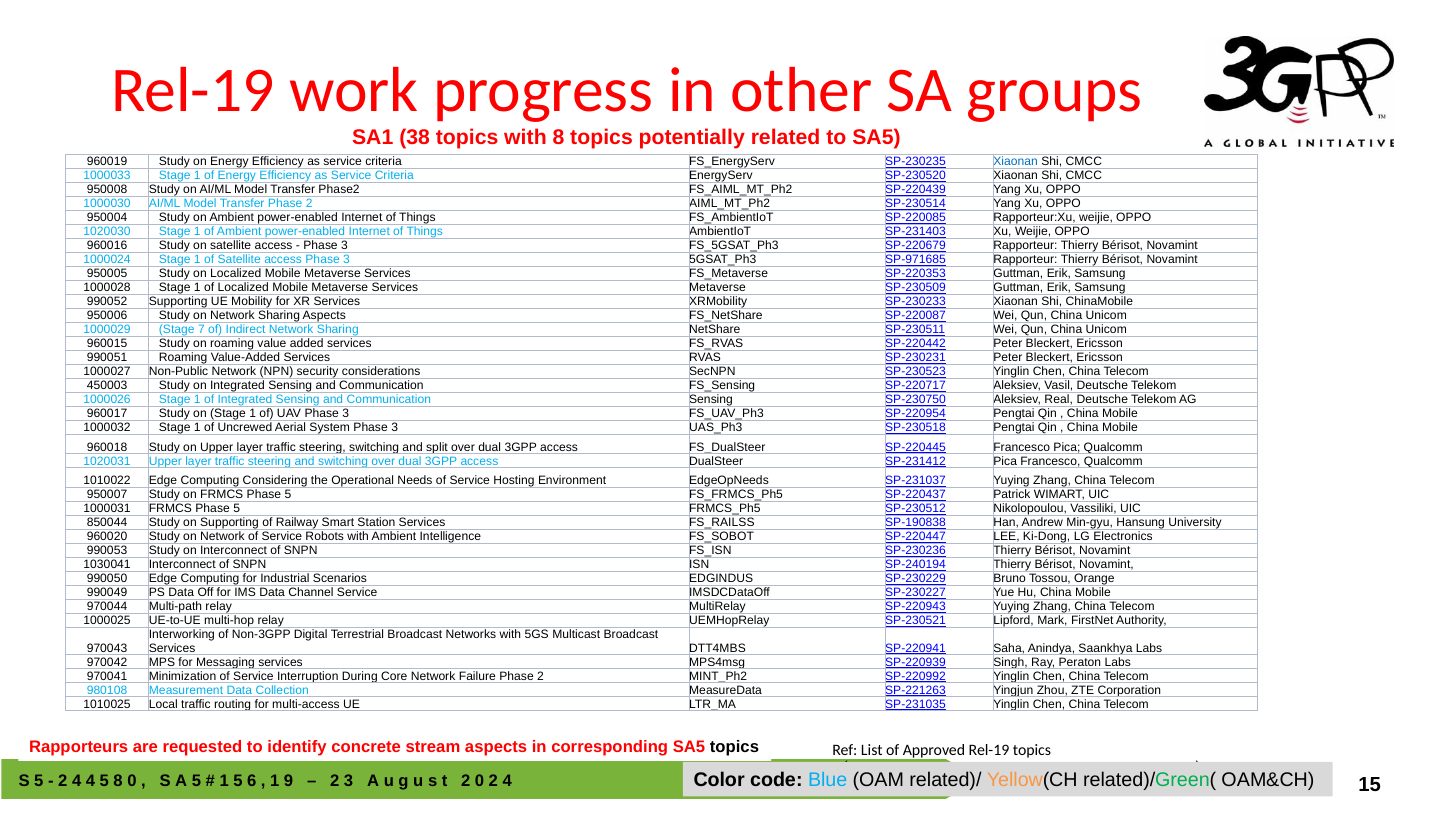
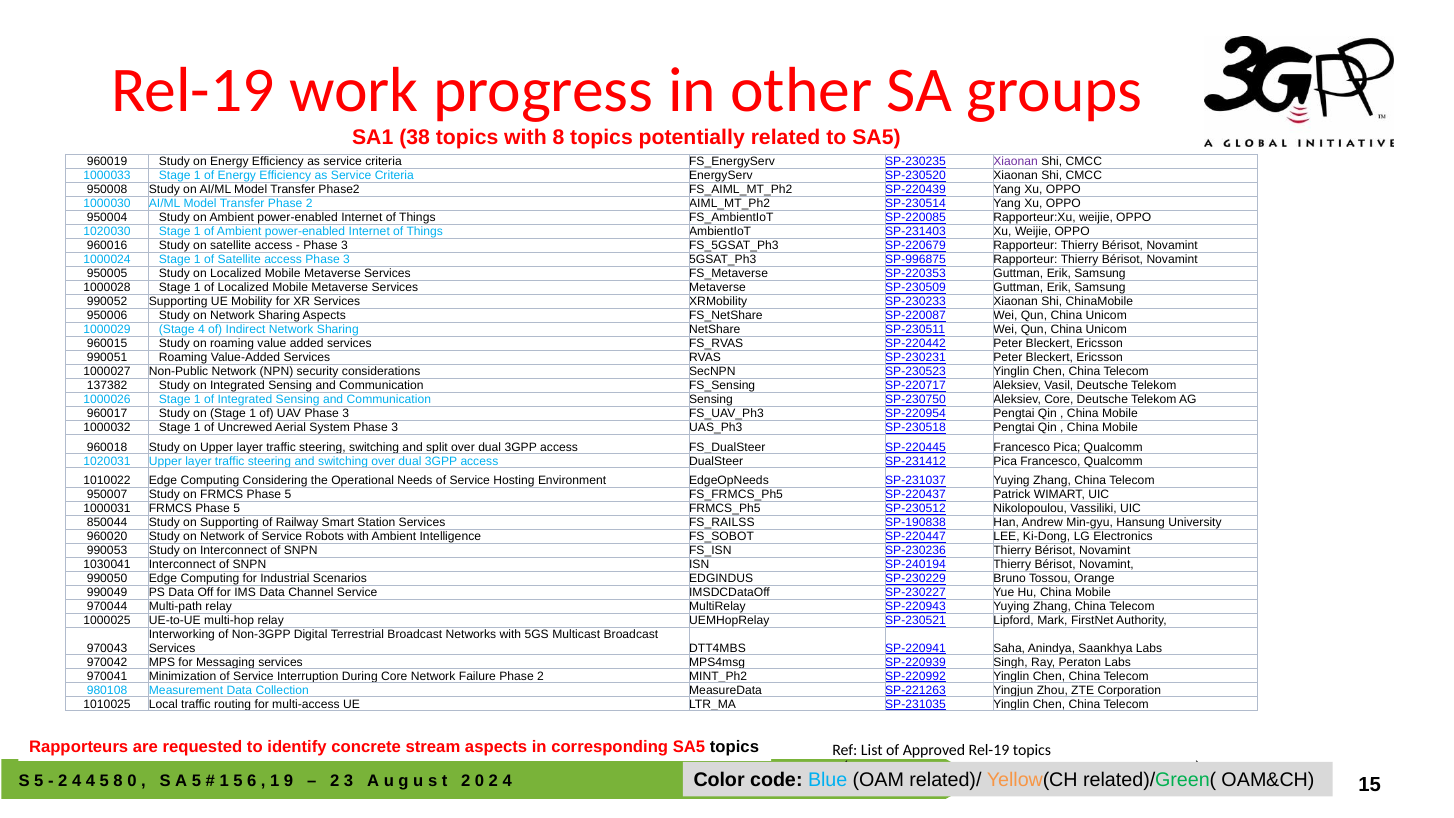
Xiaonan colour: blue -> purple (1016, 162)
SP-971685: SP-971685 -> SP-996875 (915, 260)
Stage 7: 7 -> 4 (201, 330)
450003: 450003 -> 137382 (107, 385)
Aleksiev Real: Real -> Core (1059, 399)
